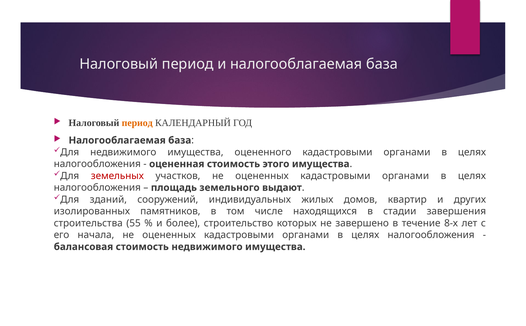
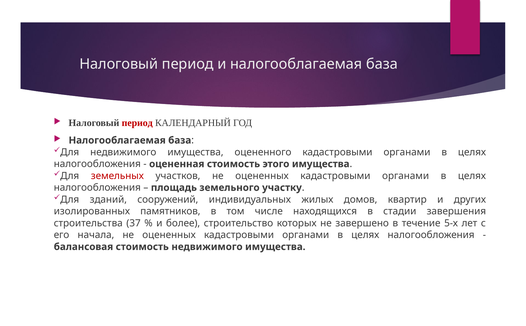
период colour: orange -> red (137, 123)
выдают: выдают -> участку (282, 188)
55: 55 -> 37 (134, 223)
8-х: 8-х -> 5-х (451, 223)
